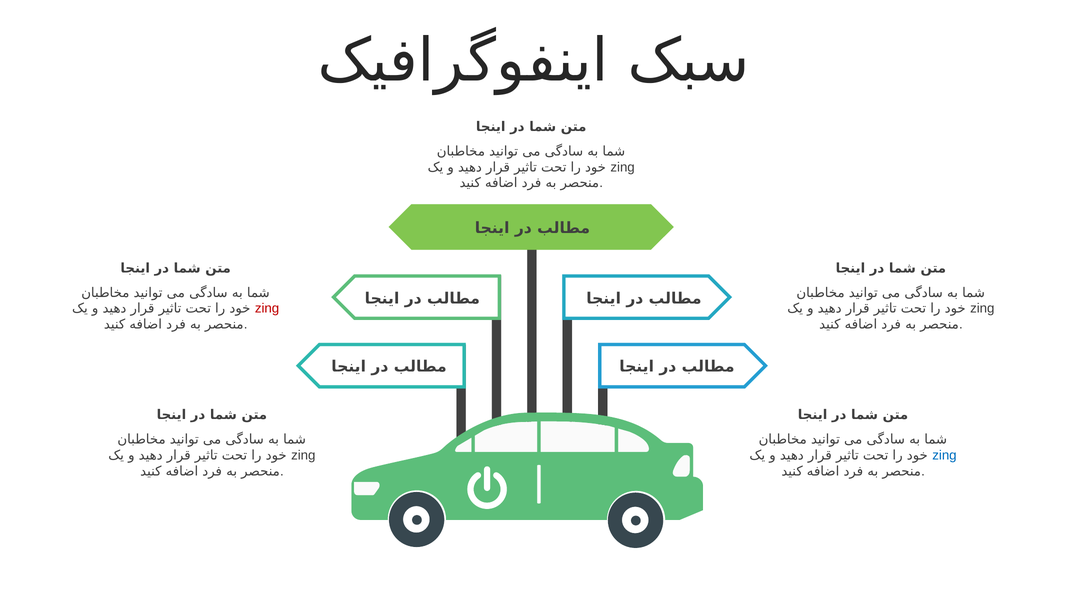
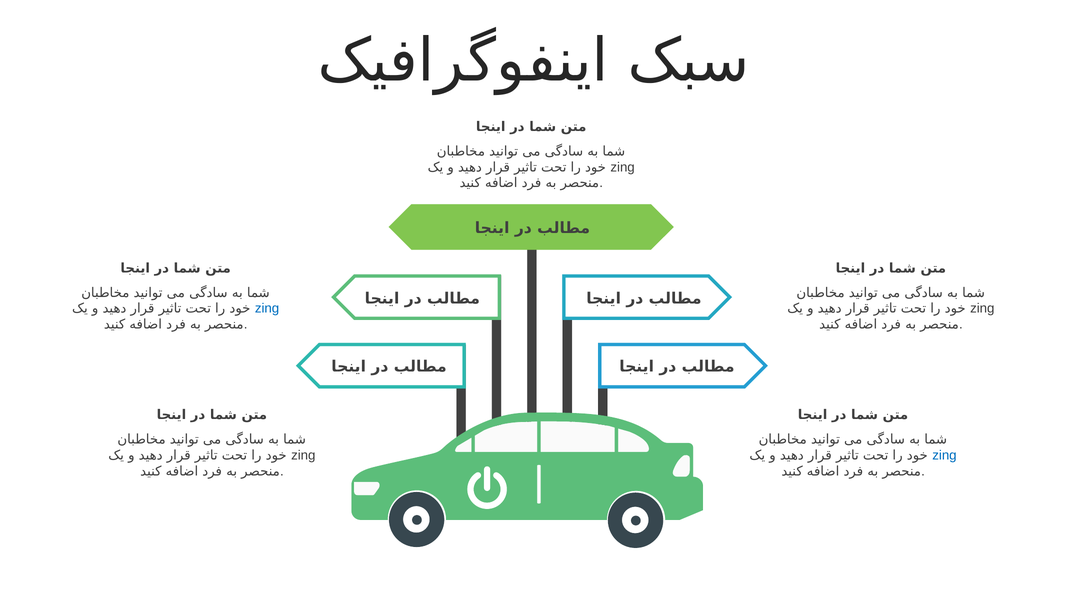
zing colour: red -> blue (267, 309)
